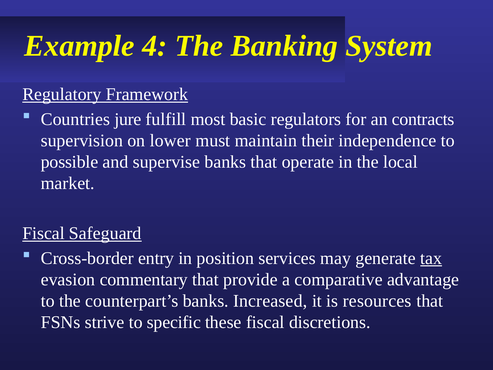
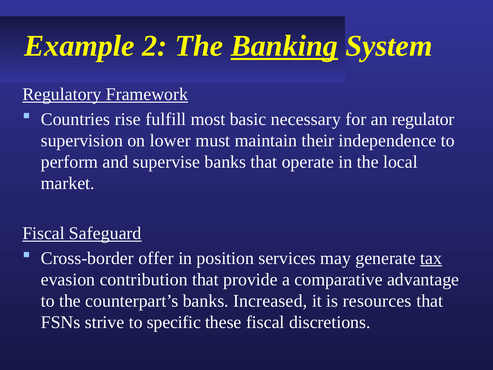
4: 4 -> 2 (155, 46)
Banking underline: none -> present (284, 46)
jure: jure -> rise (128, 119)
regulators: regulators -> necessary (306, 119)
contracts: contracts -> regulator (423, 119)
possible: possible -> perform (69, 162)
entry: entry -> offer (156, 258)
commentary: commentary -> contribution (144, 279)
